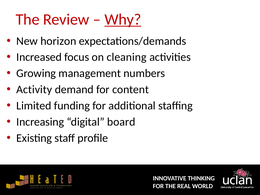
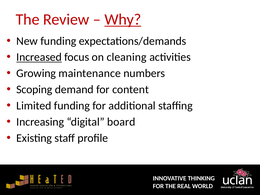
New horizon: horizon -> funding (58, 41)
Increased underline: none -> present (39, 57)
management: management -> maintenance (90, 73)
Activity: Activity -> Scoping (34, 90)
